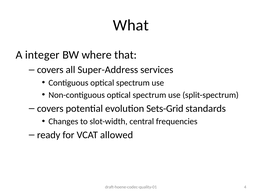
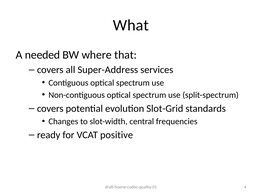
integer: integer -> needed (43, 55)
Sets-Grid: Sets-Grid -> Slot-Grid (165, 109)
allowed: allowed -> positive (117, 135)
